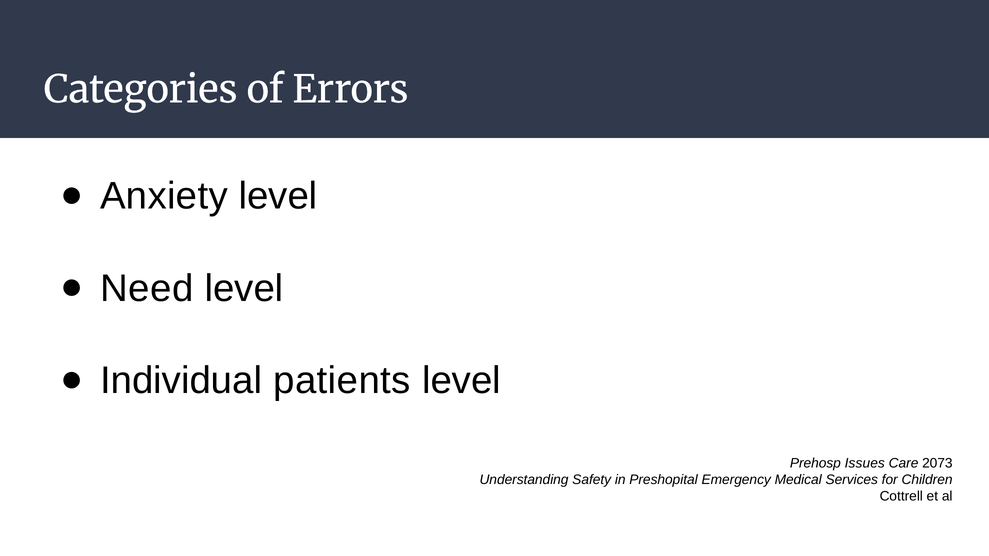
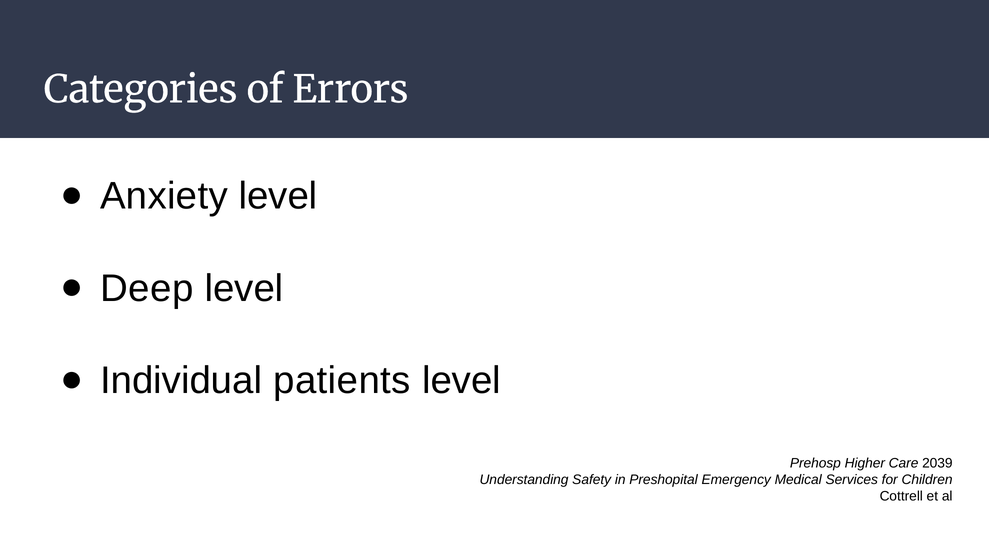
Need: Need -> Deep (147, 289)
Issues: Issues -> Higher (865, 463)
2073: 2073 -> 2039 (937, 463)
